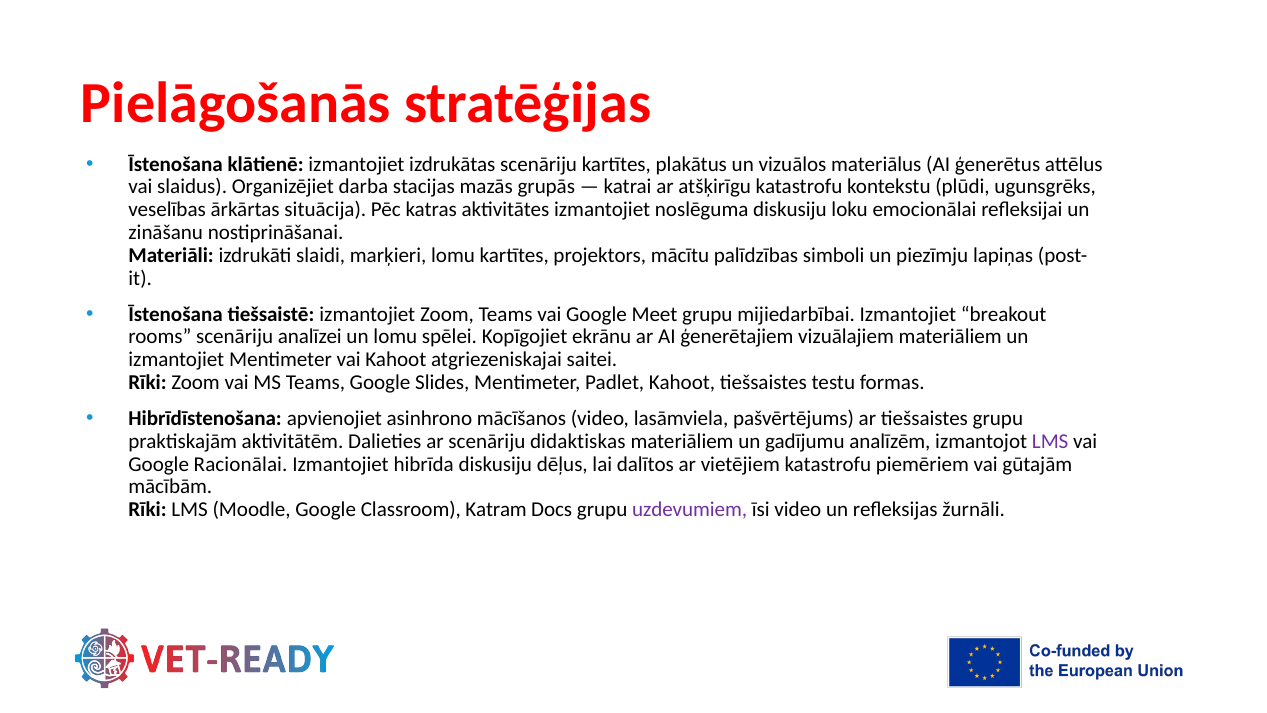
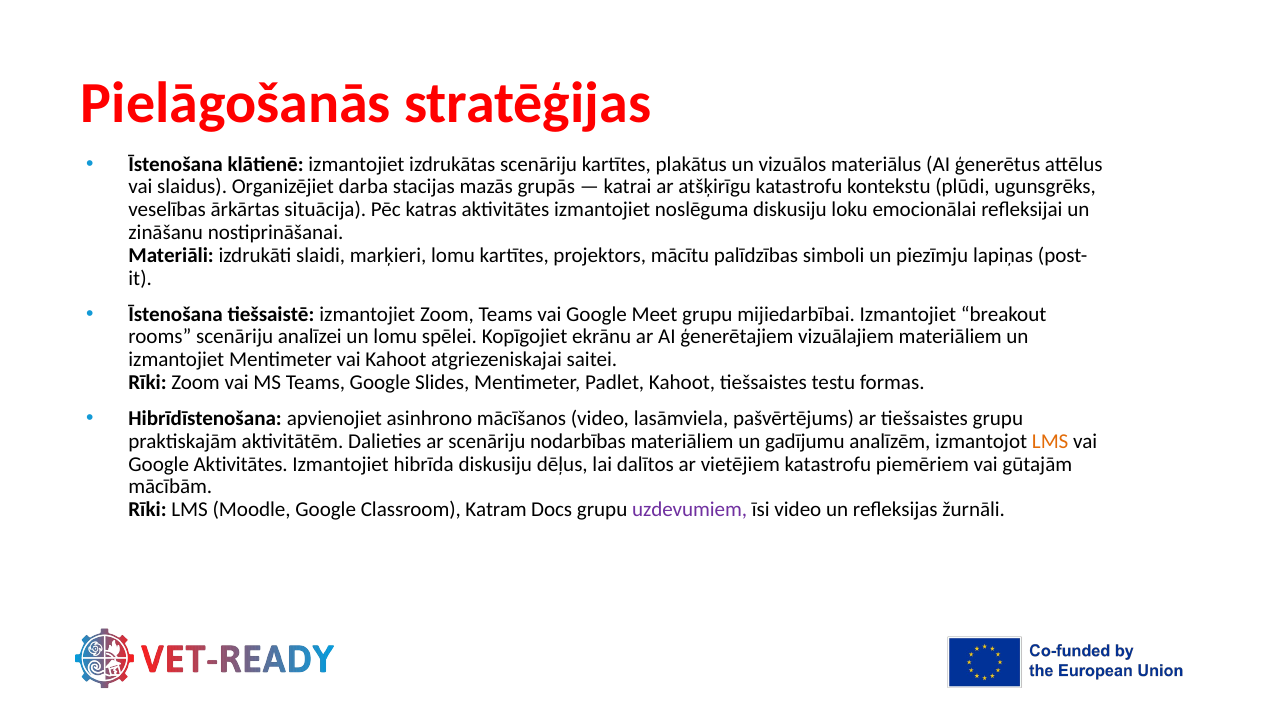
didaktiskas: didaktiskas -> nodarbības (578, 441)
LMS colour: purple -> orange (1050, 441)
Google Racionālai: Racionālai -> Aktivitātes (241, 464)
